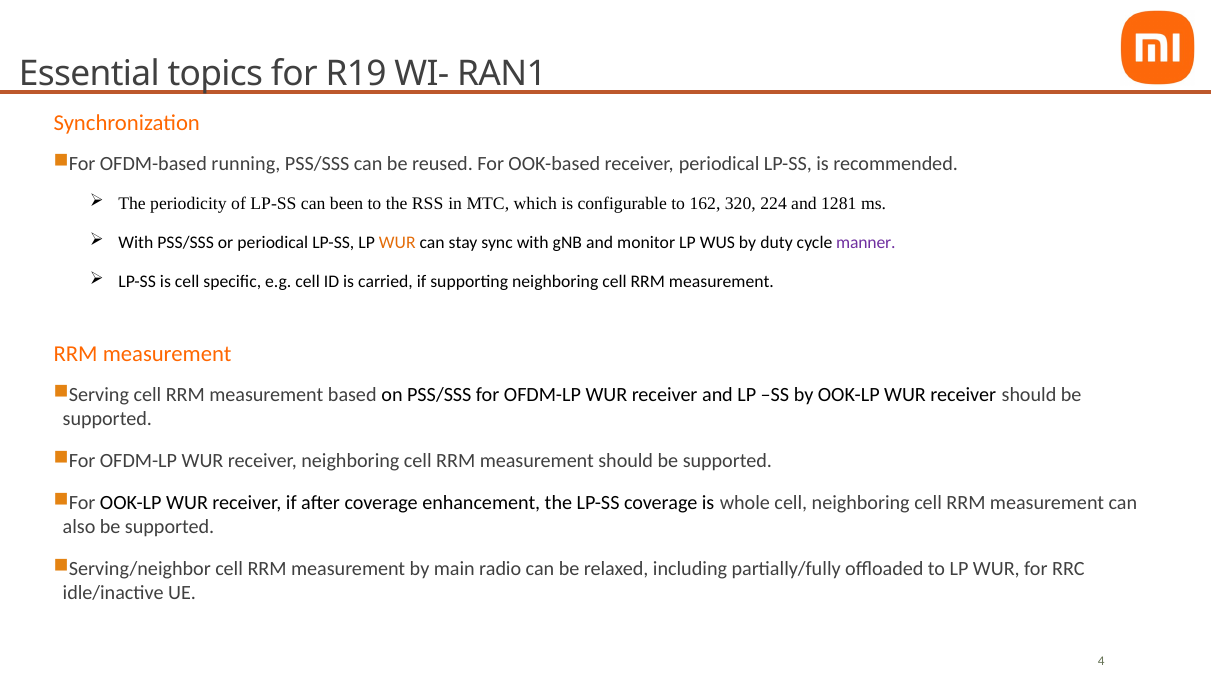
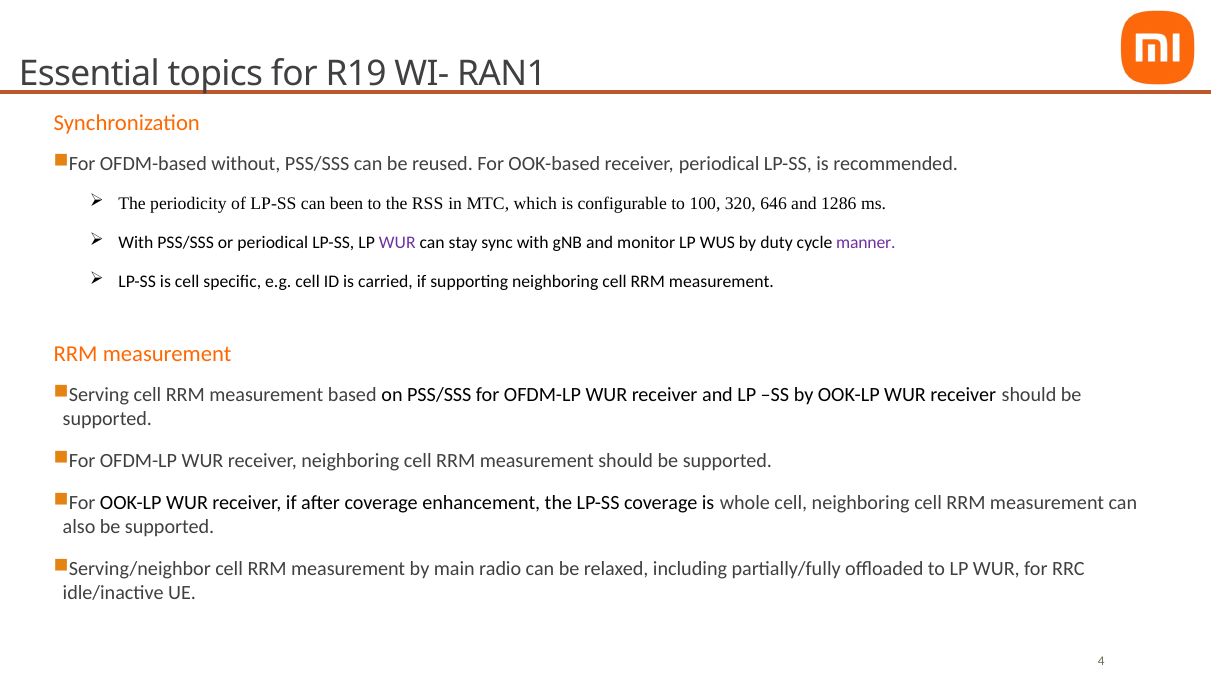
running: running -> without (246, 164)
162: 162 -> 100 (705, 204)
224: 224 -> 646 (774, 204)
1281: 1281 -> 1286 (839, 204)
WUR colour: orange -> purple (397, 243)
